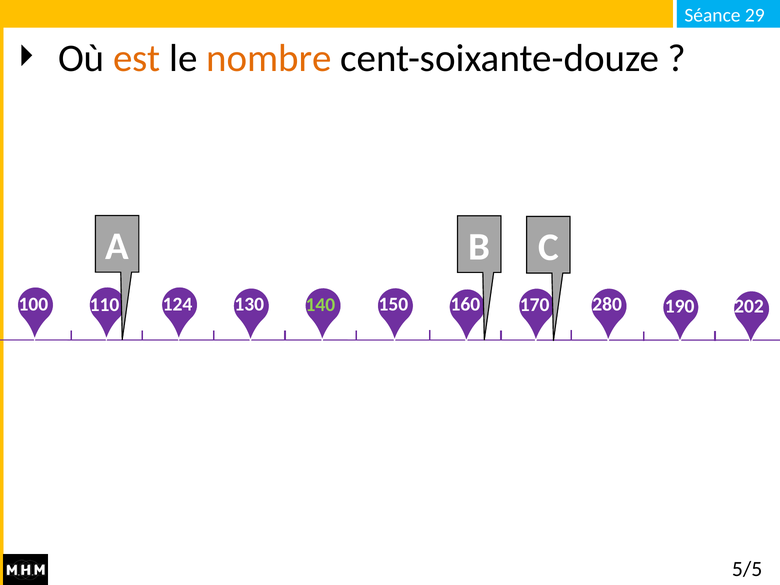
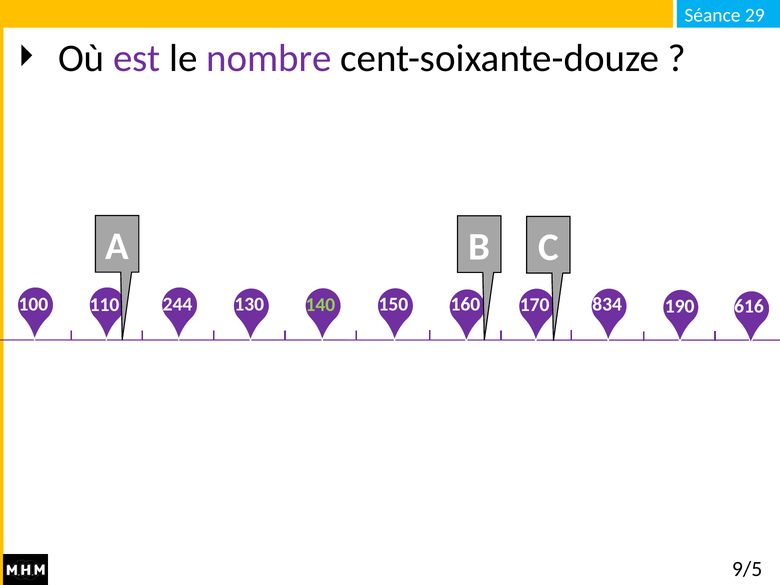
est colour: orange -> purple (137, 58)
nombre colour: orange -> purple (269, 58)
124: 124 -> 244 (177, 305)
280: 280 -> 834 (607, 304)
202: 202 -> 616 (749, 306)
5/5: 5/5 -> 9/5 (747, 569)
